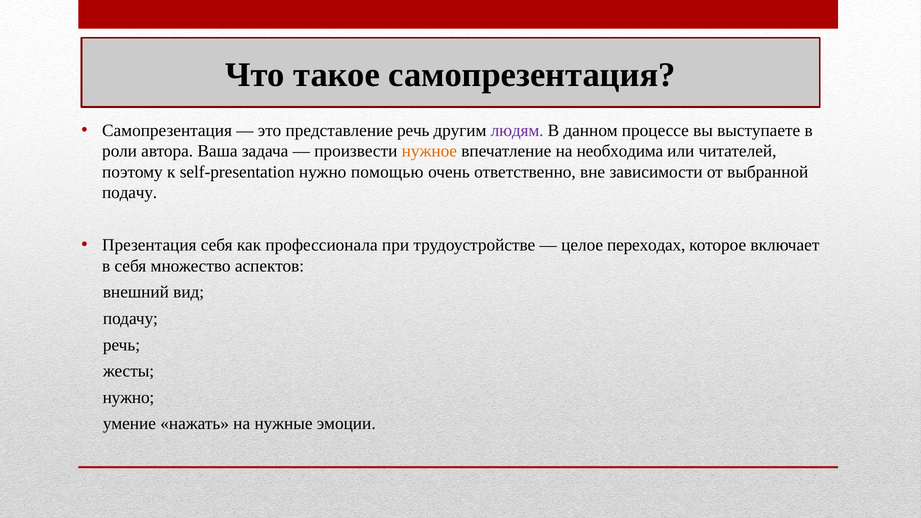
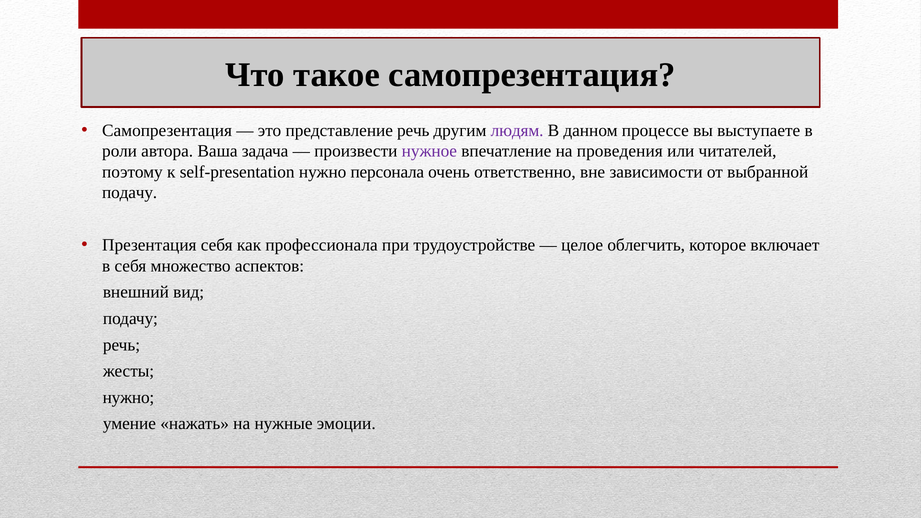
нужное colour: orange -> purple (429, 151)
необходима: необходима -> проведения (620, 151)
помощью: помощью -> персонала (387, 172)
переходах: переходах -> облегчить (646, 245)
